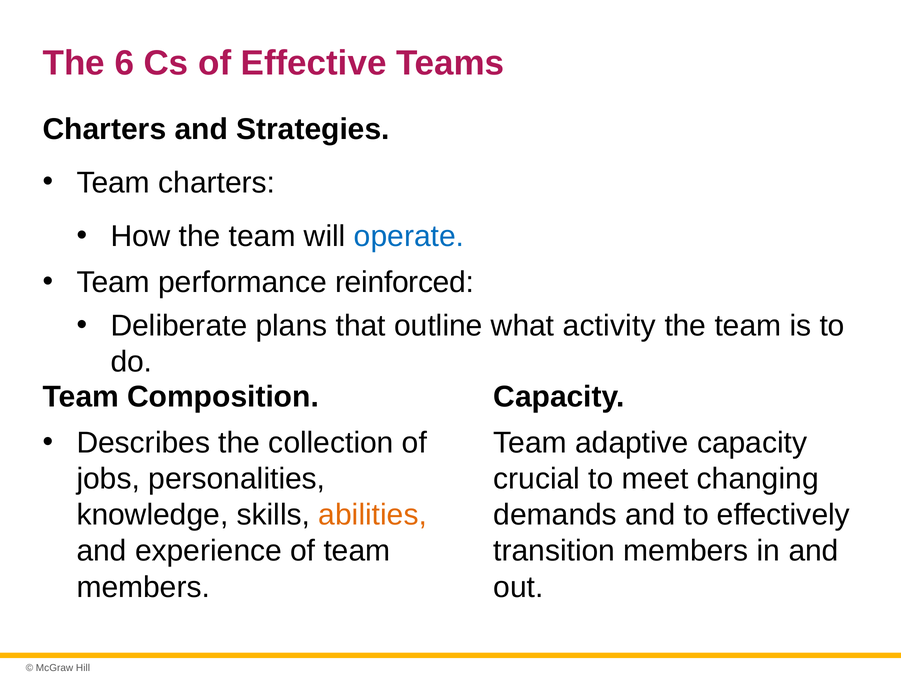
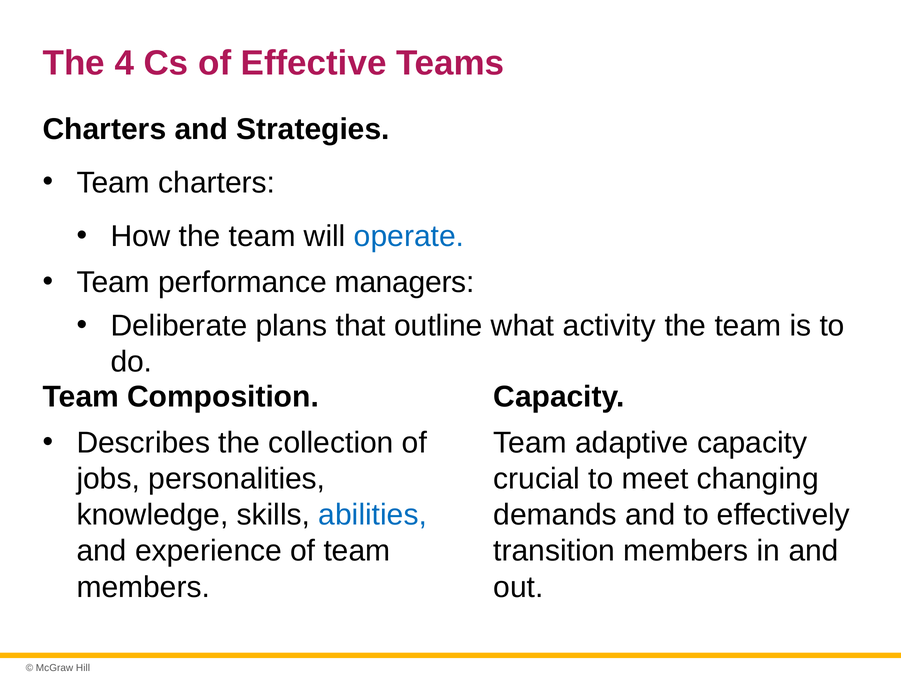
6: 6 -> 4 (124, 63)
reinforced: reinforced -> managers (405, 282)
abilities colour: orange -> blue (373, 515)
